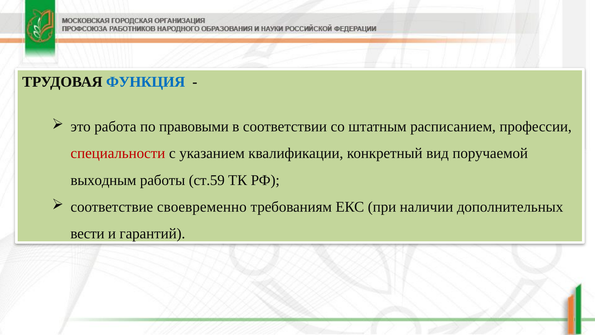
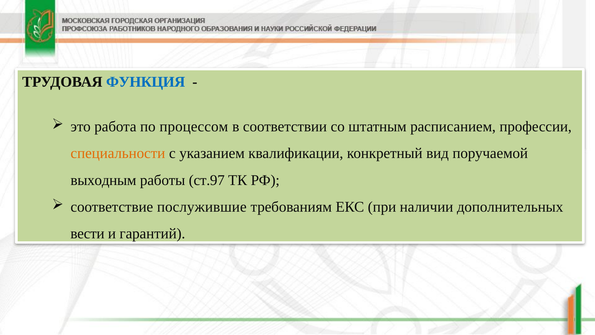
правовыми: правовыми -> процессом (194, 127)
специальности colour: red -> orange (118, 153)
ст.59: ст.59 -> ст.97 (207, 180)
своевременно: своевременно -> послужившие (202, 207)
